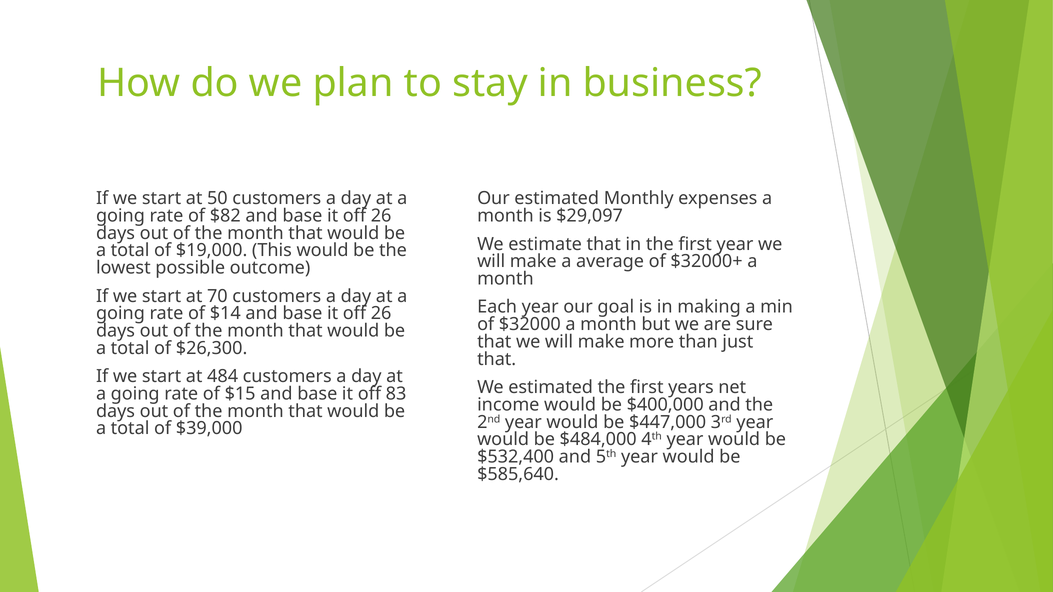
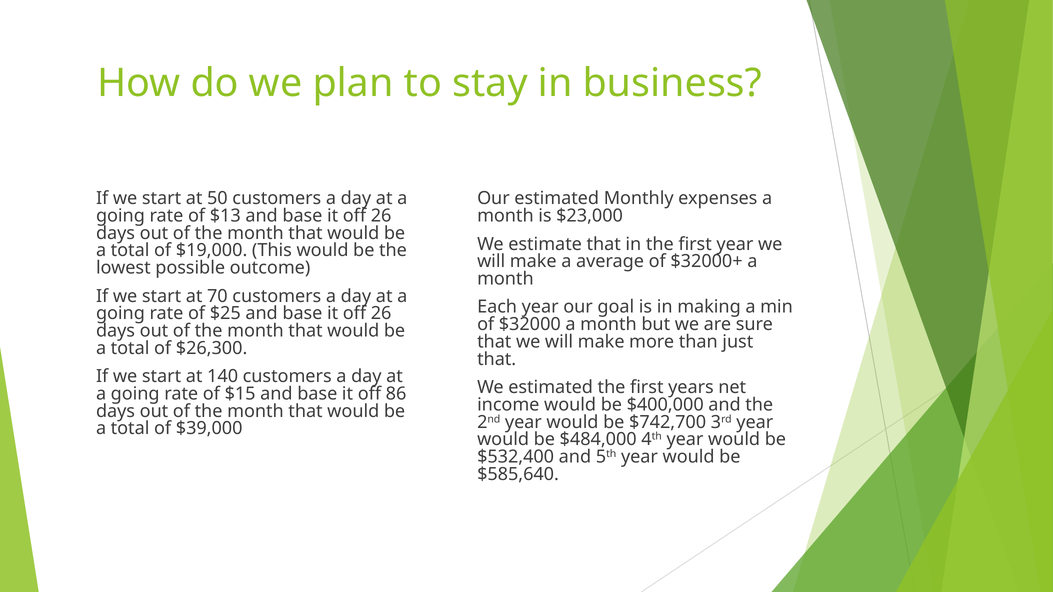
$82: $82 -> $13 (225, 216)
$29,097: $29,097 -> $23,000 (590, 216)
$14: $14 -> $25 (225, 314)
484: 484 -> 140 (223, 377)
83: 83 -> 86 (396, 394)
$447,000: $447,000 -> $742,700 (668, 422)
